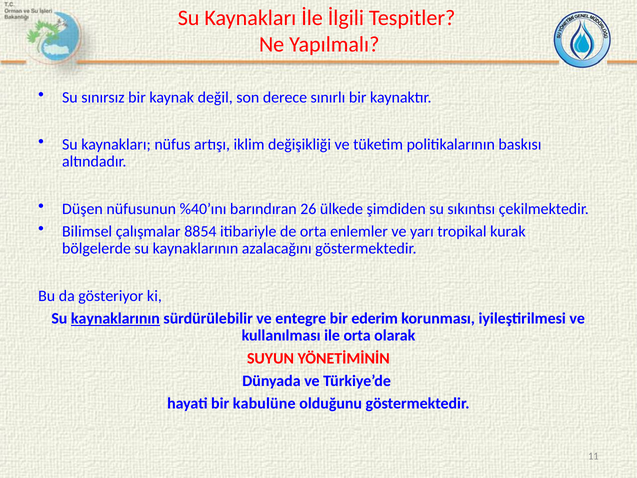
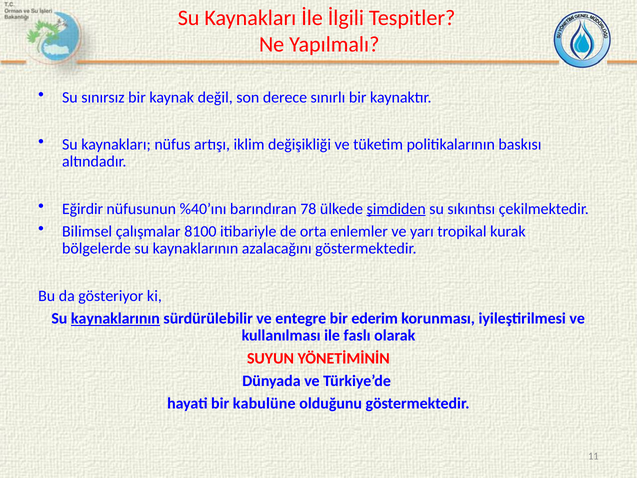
Düşen: Düşen -> Eğirdir (83, 209)
26: 26 -> 78 (308, 209)
şimdiden underline: none -> present (396, 209)
8854: 8854 -> 8100 (200, 231)
ile orta: orta -> faslı (357, 336)
